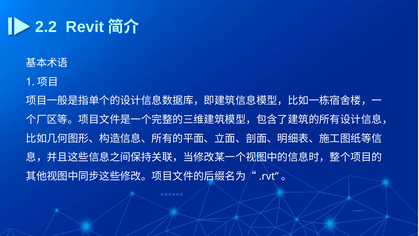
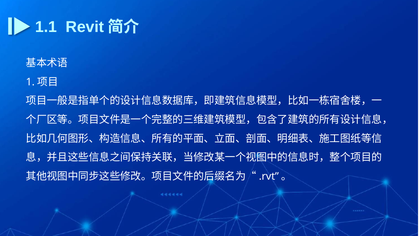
2.2: 2.2 -> 1.1 (46, 27)
